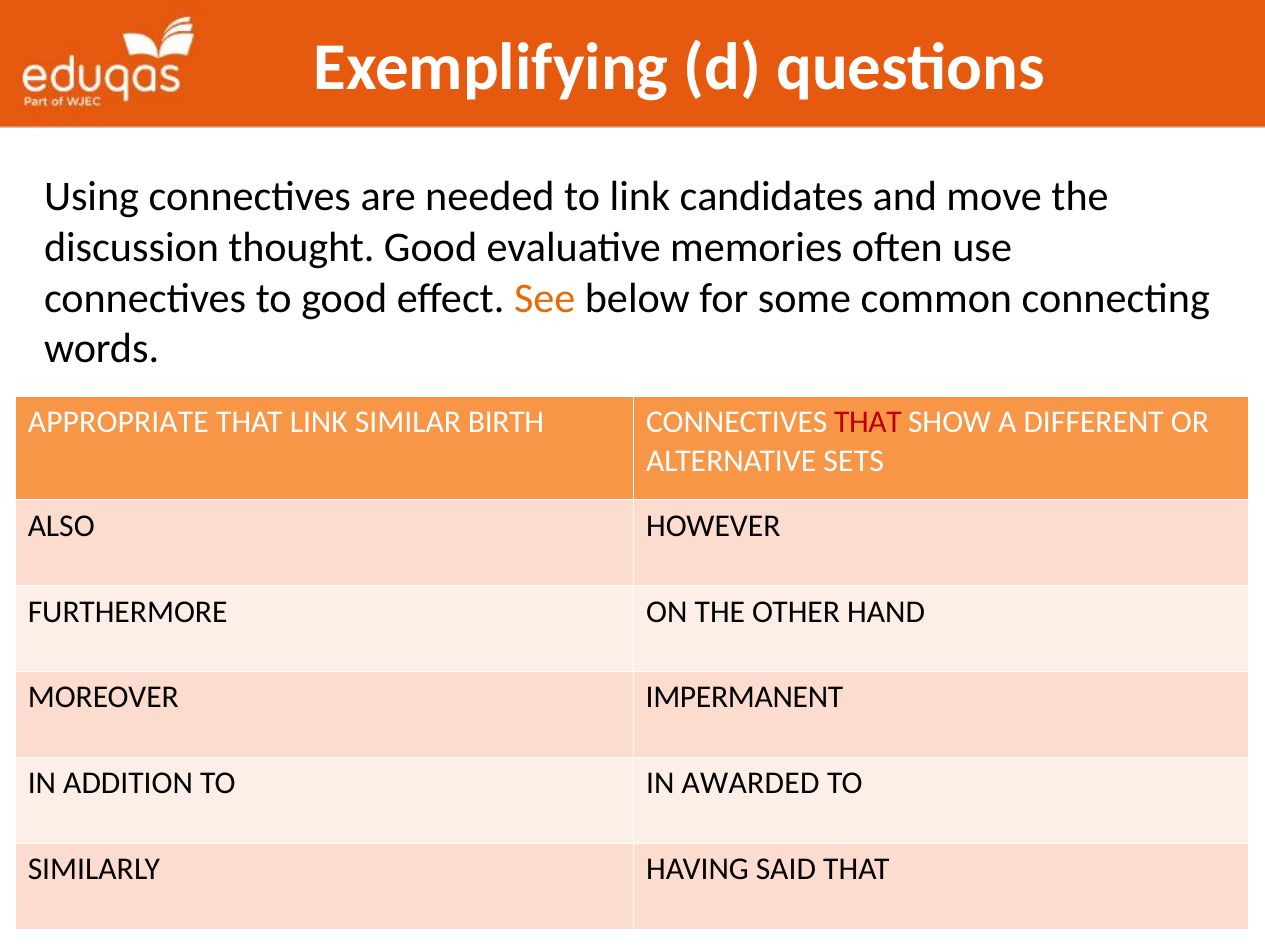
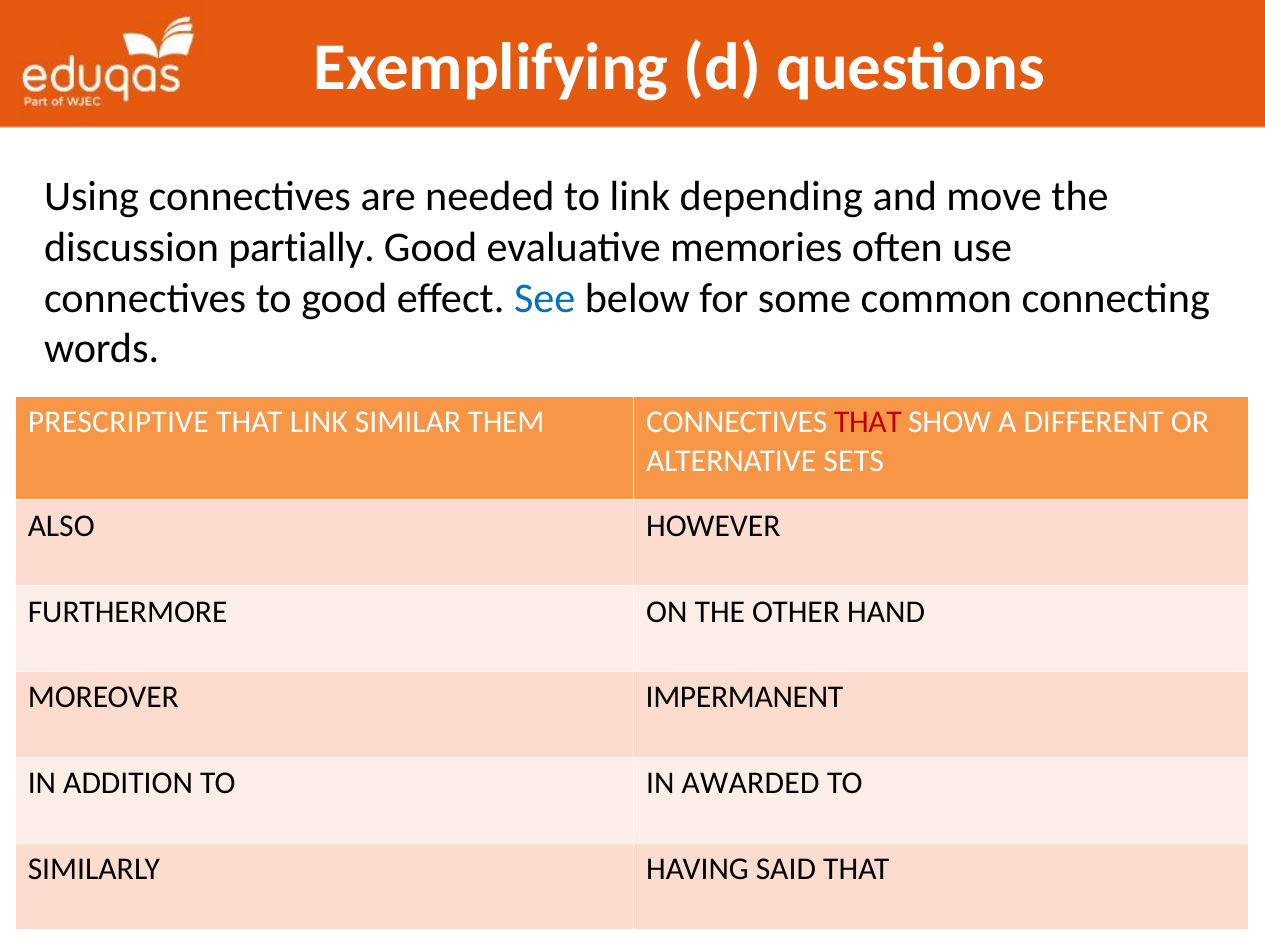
candidates: candidates -> depending (771, 197)
thought: thought -> partially (302, 248)
See colour: orange -> blue (545, 298)
APPROPRIATE: APPROPRIATE -> PRESCRIPTIVE (118, 422)
BIRTH: BIRTH -> THEM (506, 422)
